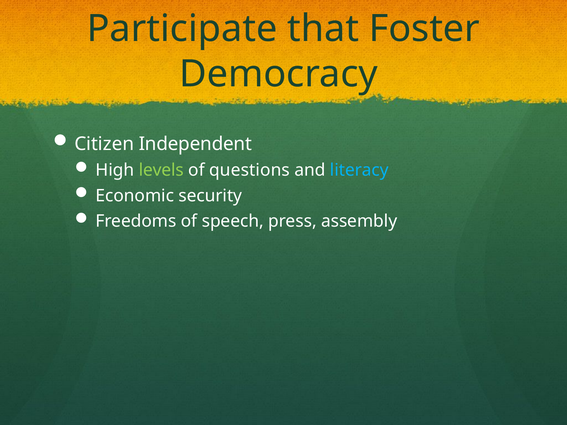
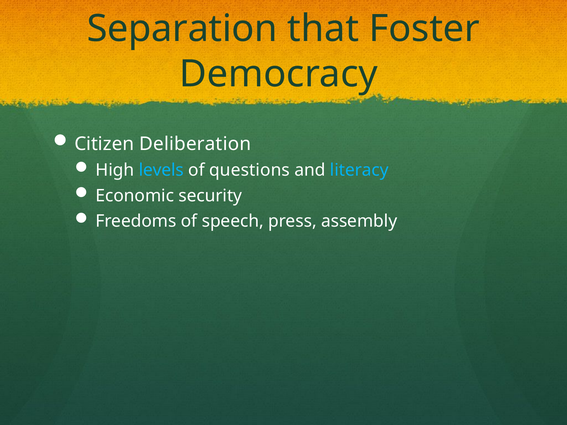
Participate: Participate -> Separation (182, 29)
Independent: Independent -> Deliberation (195, 144)
levels colour: light green -> light blue (161, 170)
